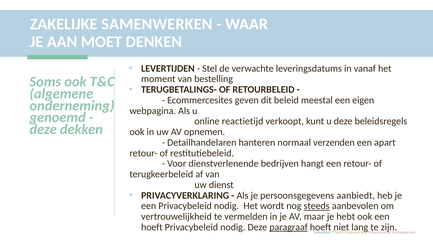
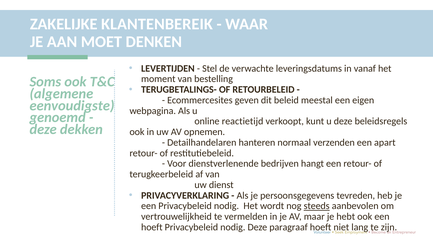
SAMENWERKEN: SAMENWERKEN -> KLANTENBEREIK (157, 24)
onderneming: onderneming -> eenvoudigste (72, 105)
aanbiedt: aanbiedt -> tevreden (356, 195)
paragraaf underline: present -> none (289, 227)
